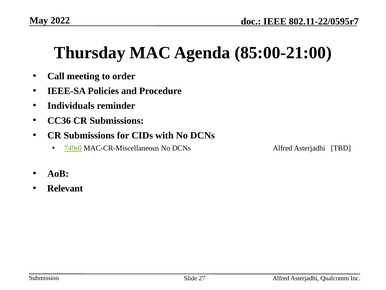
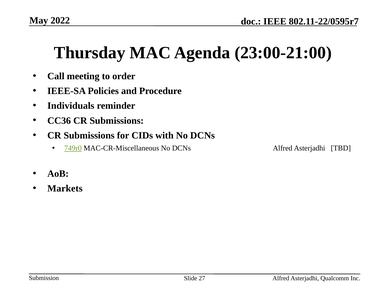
85:00-21:00: 85:00-21:00 -> 23:00-21:00 (283, 53)
Relevant: Relevant -> Markets (65, 188)
